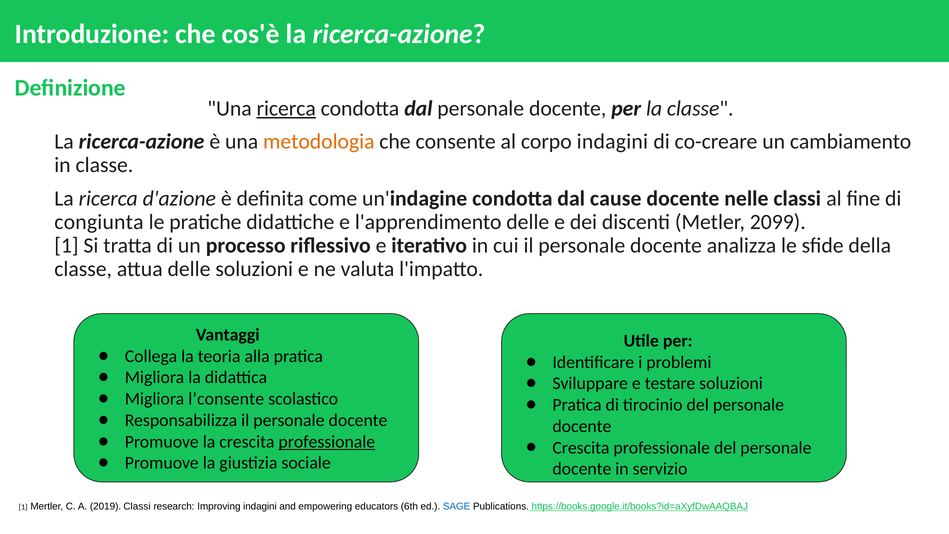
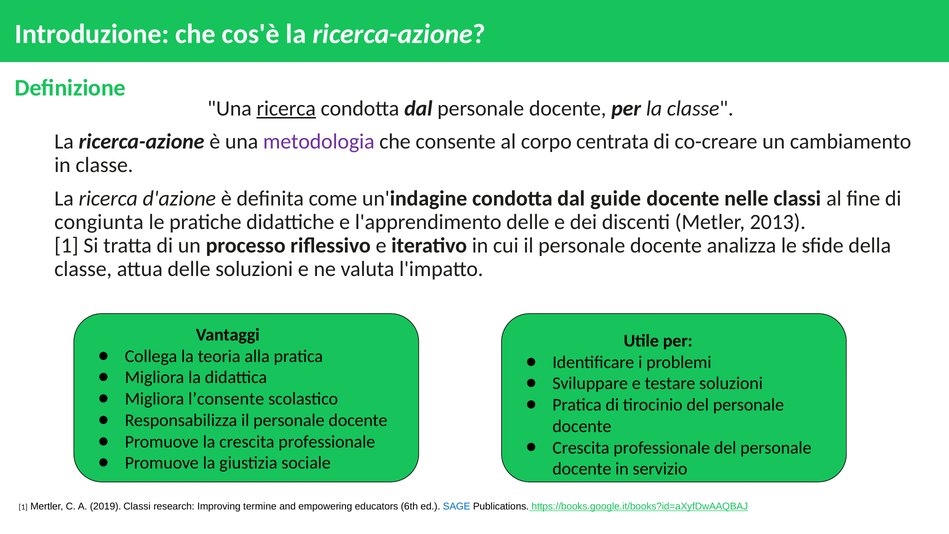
metodologia colour: orange -> purple (319, 142)
corpo indagini: indagini -> centrata (613, 142)
cause: cause -> guide (616, 199)
2099: 2099 -> 2013 (778, 222)
professionale underline: present -> none (327, 442)
Improving indagini: indagini -> termine (260, 506)
